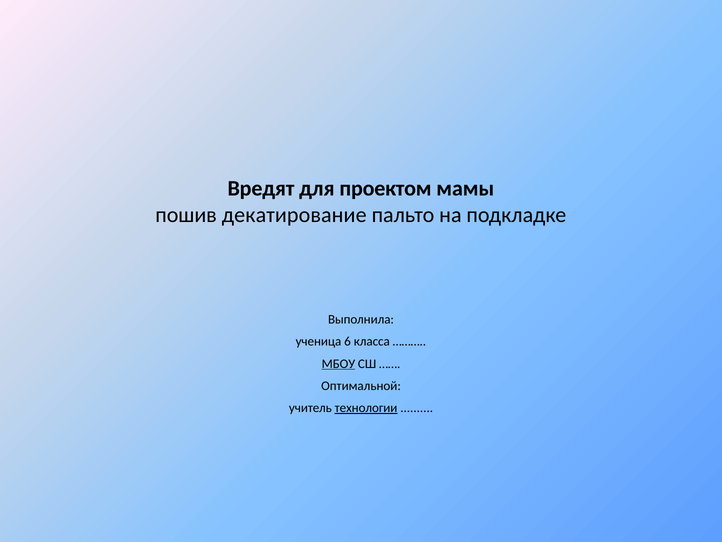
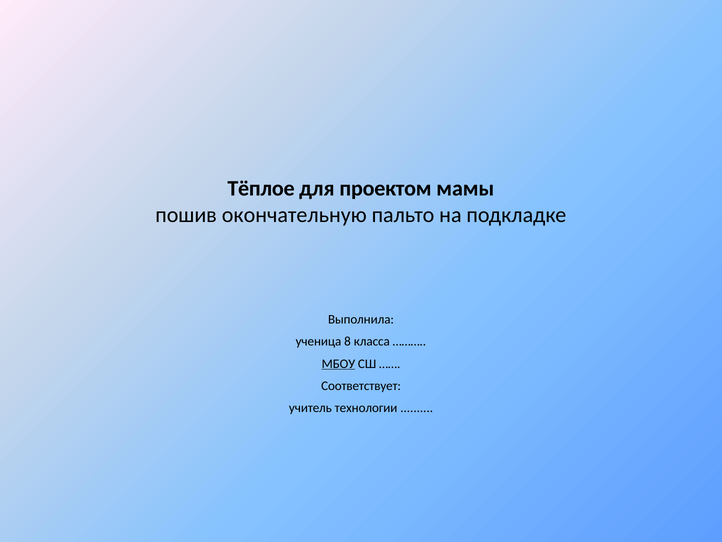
Вредят: Вредят -> Тёплое (261, 188)
декатирование: декатирование -> окончательную (294, 215)
6: 6 -> 8 (347, 341)
Оптимальной: Оптимальной -> Соответствует (361, 385)
технологии underline: present -> none (366, 408)
